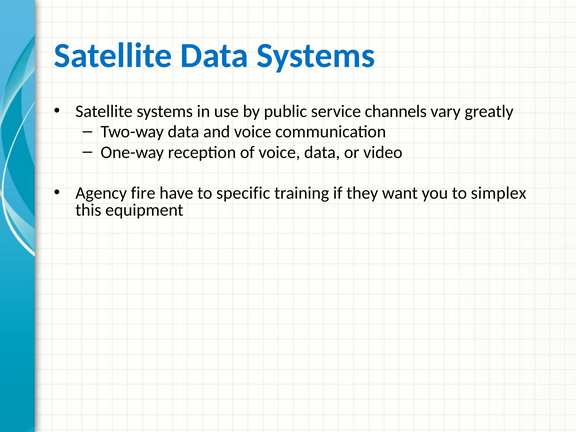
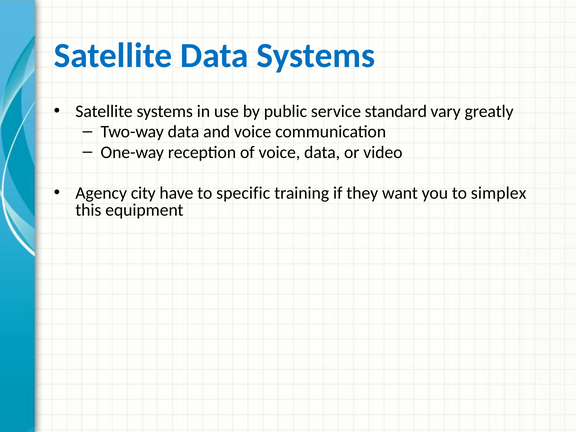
channels: channels -> standard (396, 111)
fire: fire -> city (143, 193)
